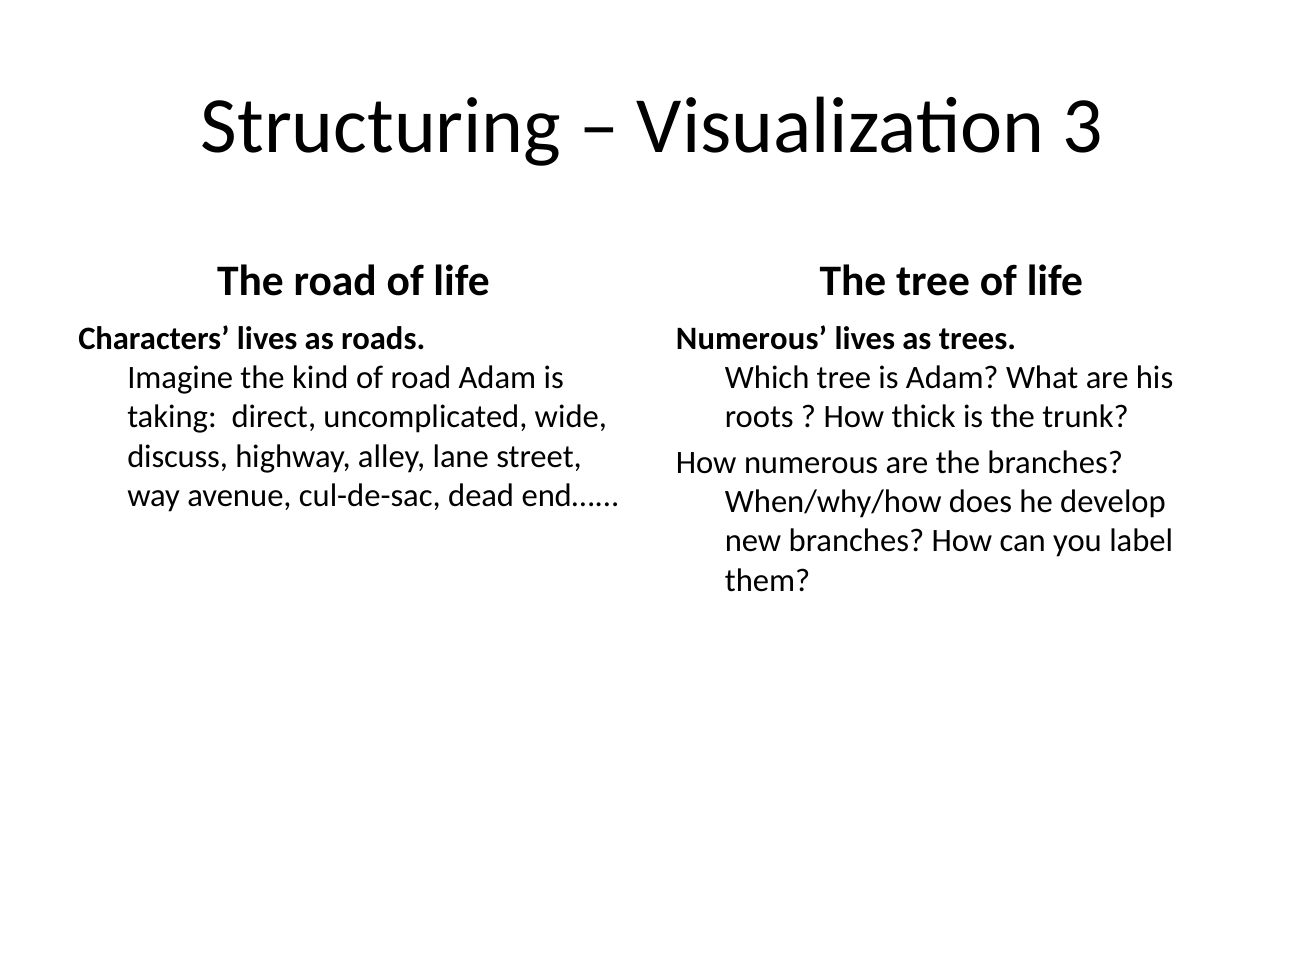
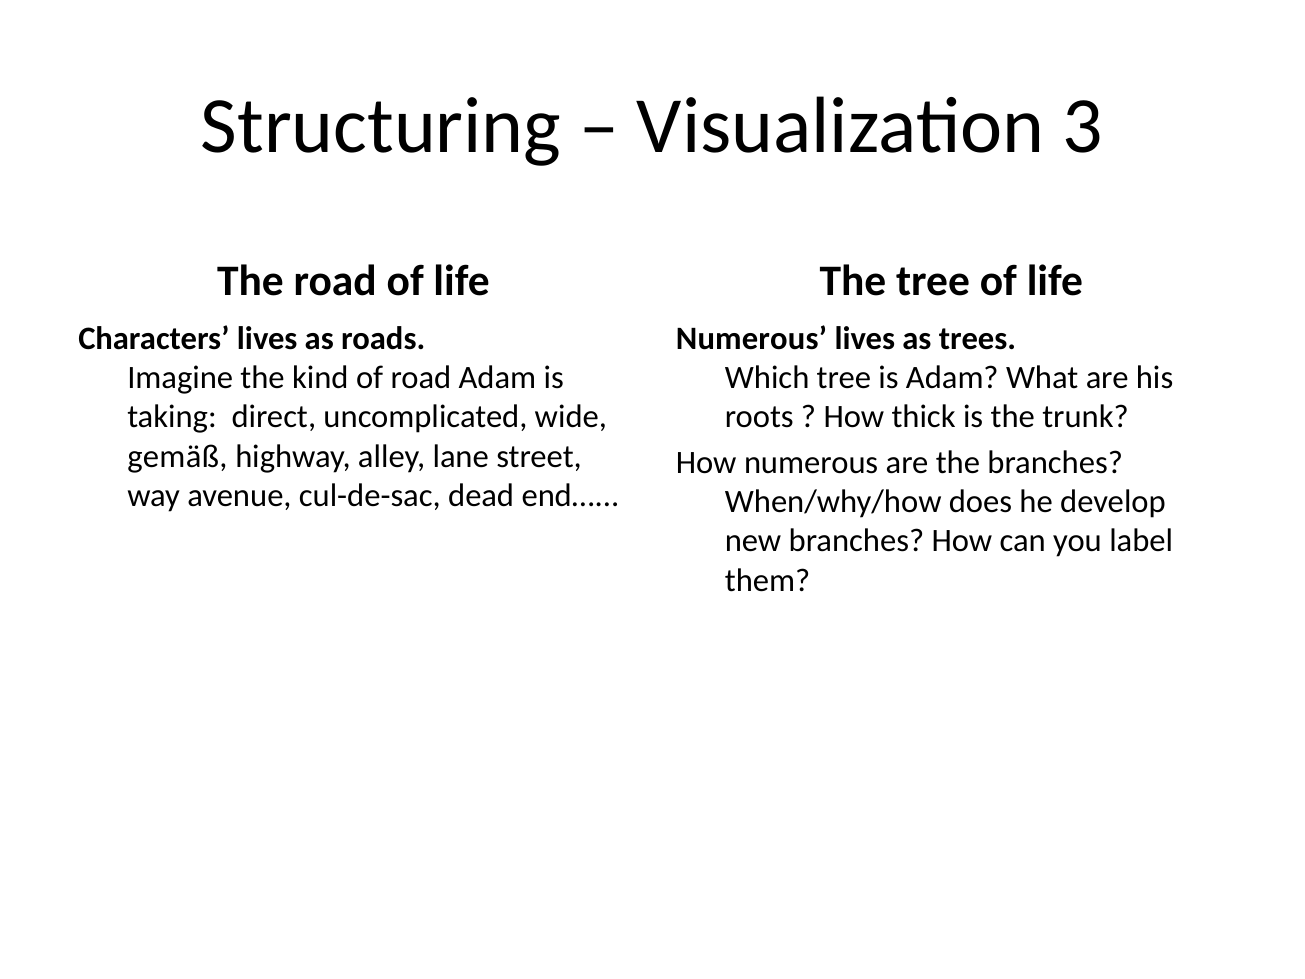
discuss: discuss -> gemäß (177, 456)
